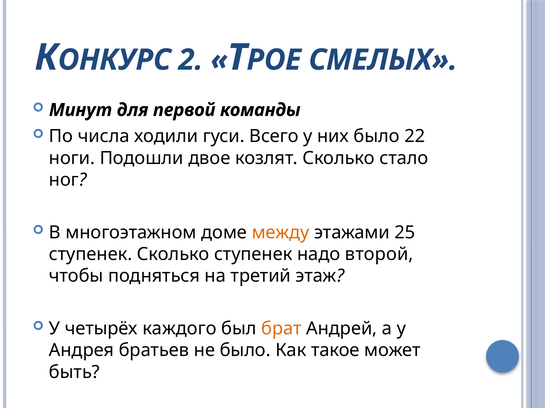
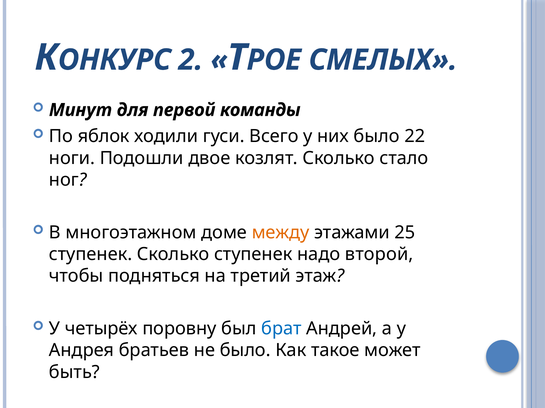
числа: числа -> яблок (104, 137)
каждого: каждого -> поровну (179, 329)
брат colour: orange -> blue (281, 329)
